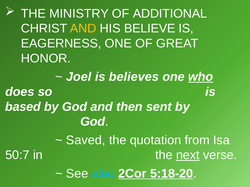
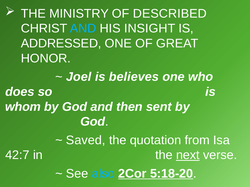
ADDITIONAL: ADDITIONAL -> DESCRIBED (170, 14)
AND colour: yellow -> light blue (83, 29)
BELIEVE: BELIEVE -> INSIGHT (150, 29)
EAGERNESS: EAGERNESS -> ADDRESSED (61, 44)
who underline: present -> none (201, 77)
based: based -> whom (23, 107)
50:7: 50:7 -> 42:7 (17, 155)
